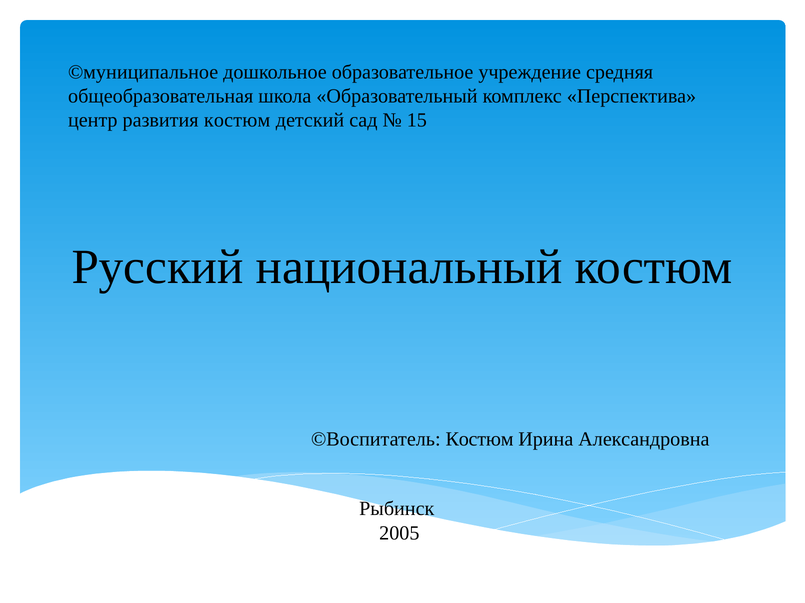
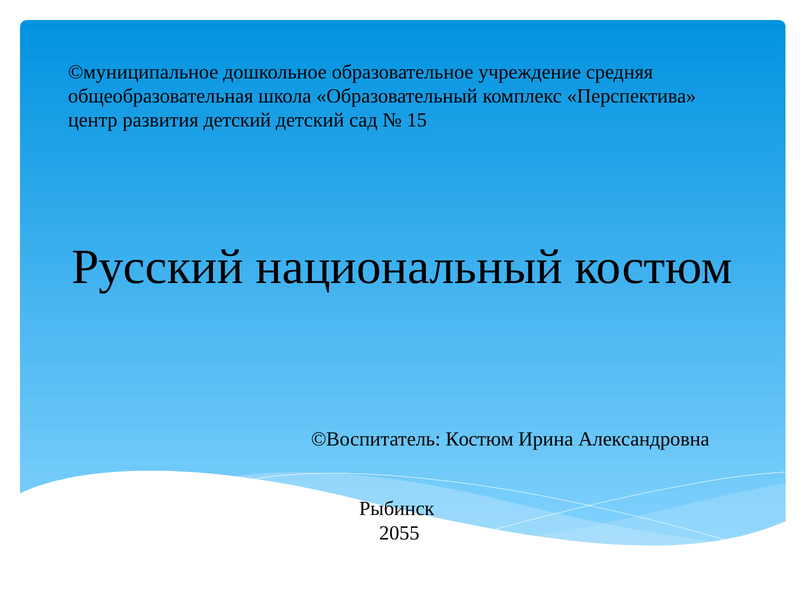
развития костюм: костюм -> детский (237, 120)
2005: 2005 -> 2055 (399, 534)
